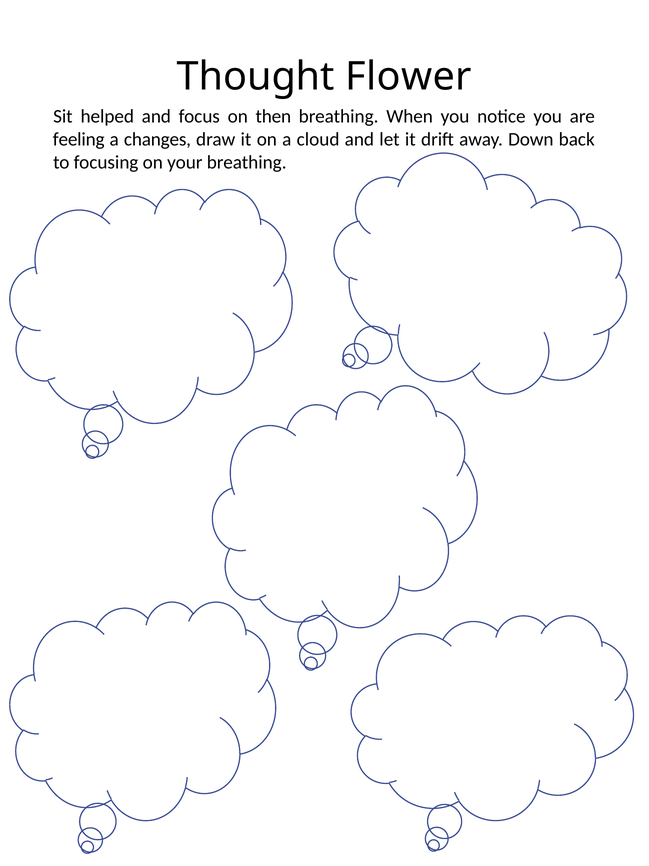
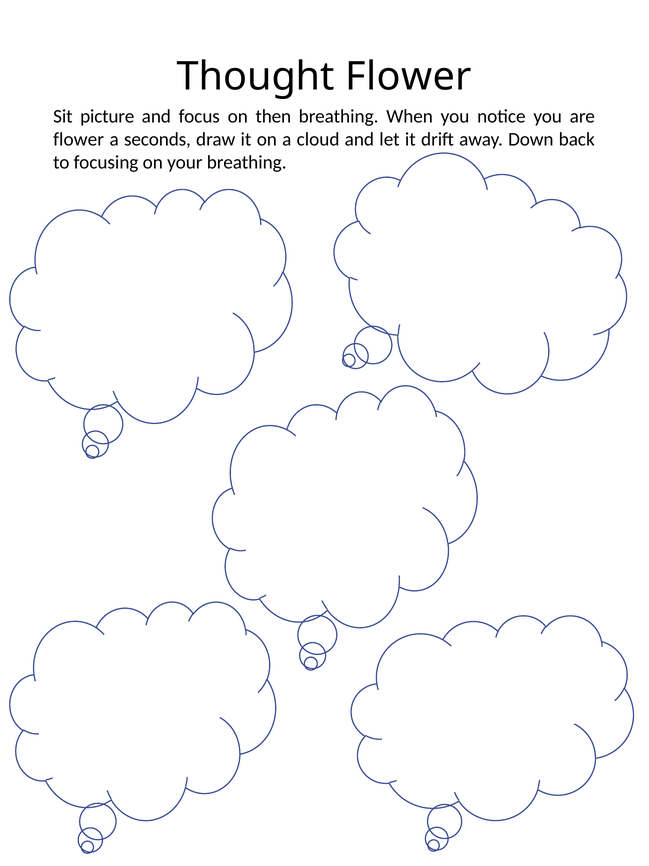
helped: helped -> picture (107, 116)
feeling: feeling -> flower (79, 139)
changes: changes -> seconds (157, 139)
